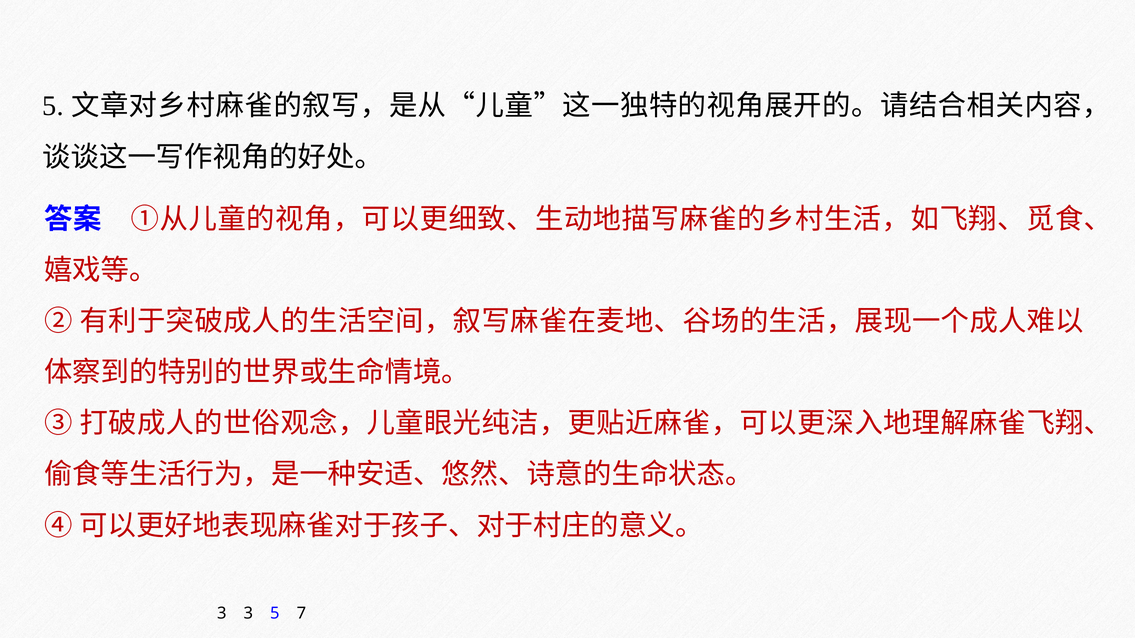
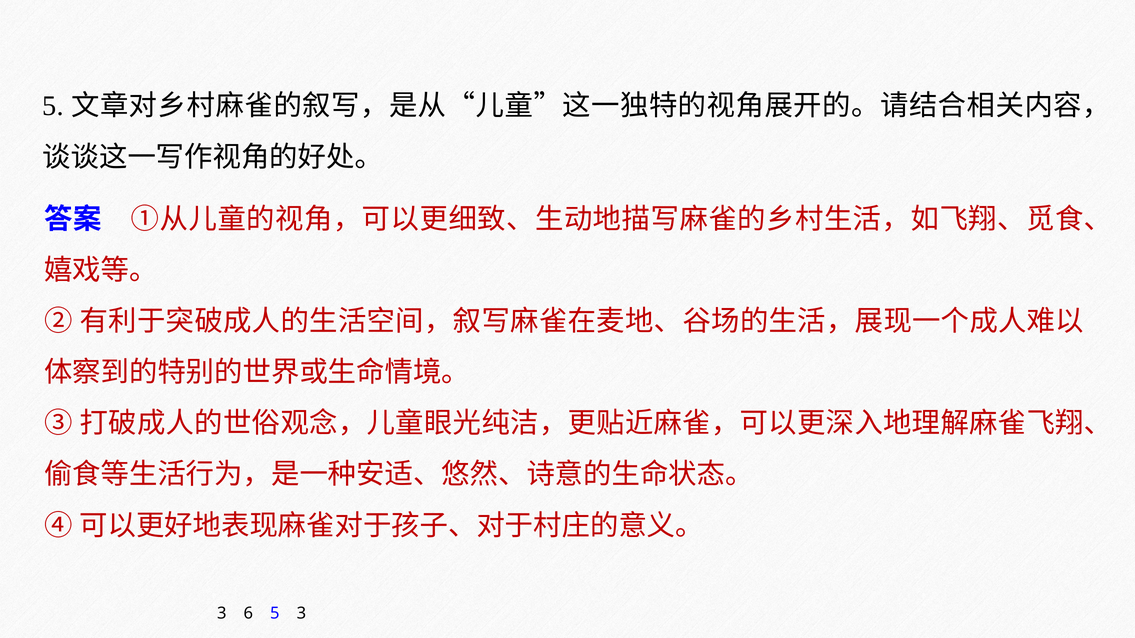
3 3: 3 -> 6 (248, 614)
5 7: 7 -> 3 (301, 614)
